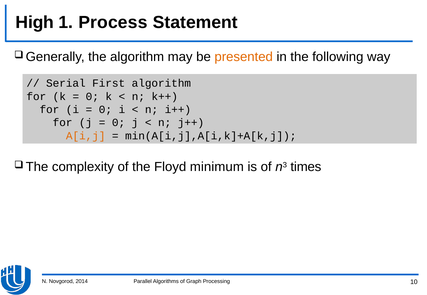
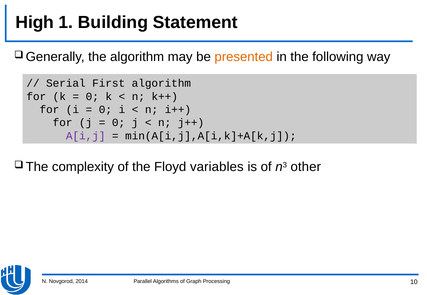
Process: Process -> Building (113, 22)
A[i,j colour: orange -> purple (86, 136)
minimum: minimum -> variables (217, 167)
times: times -> other (306, 167)
